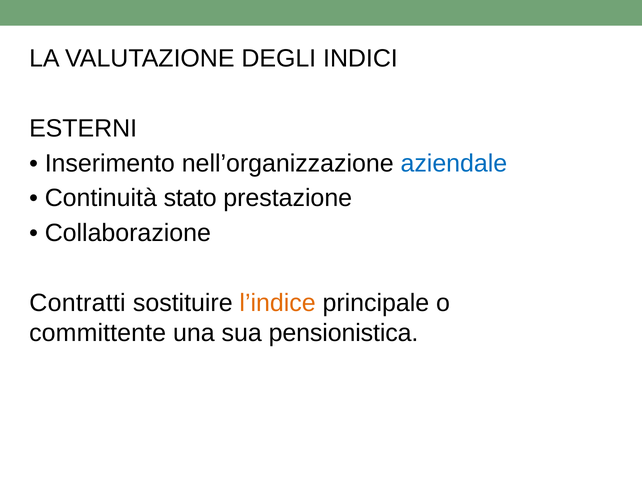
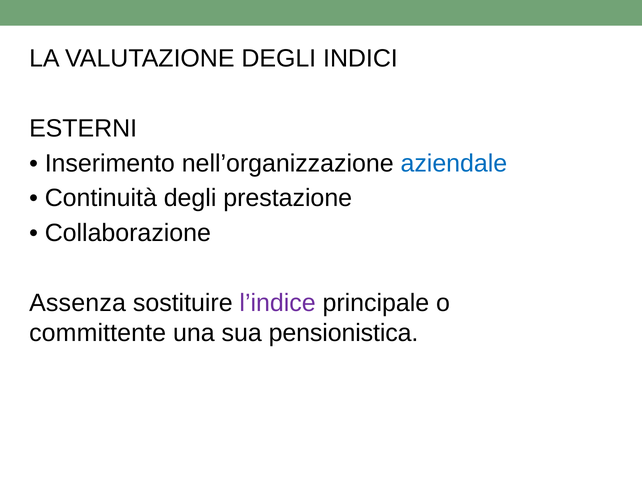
Continuità stato: stato -> degli (190, 198)
Contratti: Contratti -> Assenza (78, 303)
l’indice colour: orange -> purple (278, 303)
